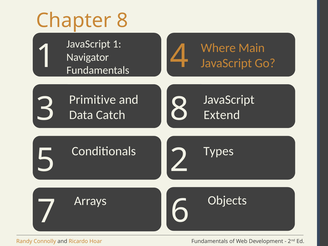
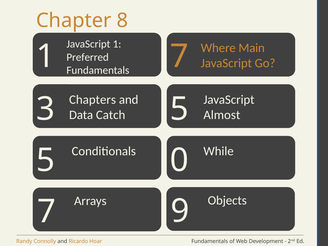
1 4: 4 -> 7 (179, 56)
Navigator: Navigator -> Preferred (88, 57)
Primitive: Primitive -> Chapters (93, 100)
3 8: 8 -> 5 (179, 109)
Extend: Extend -> Almost (222, 115)
Types: Types -> While (219, 151)
2: 2 -> 0 (179, 160)
6: 6 -> 9 (180, 211)
